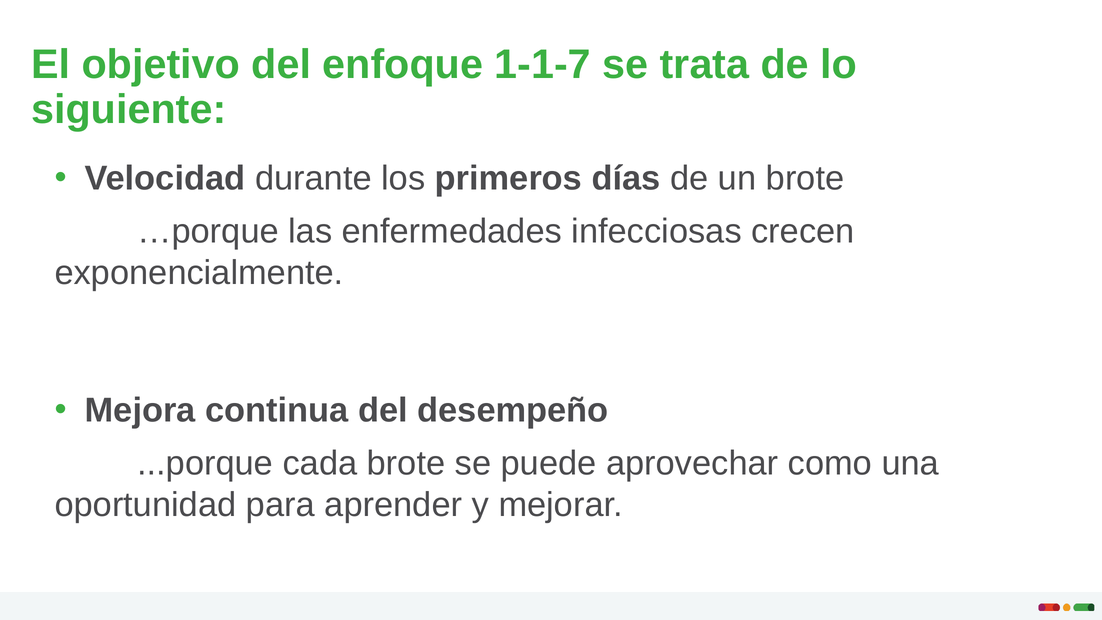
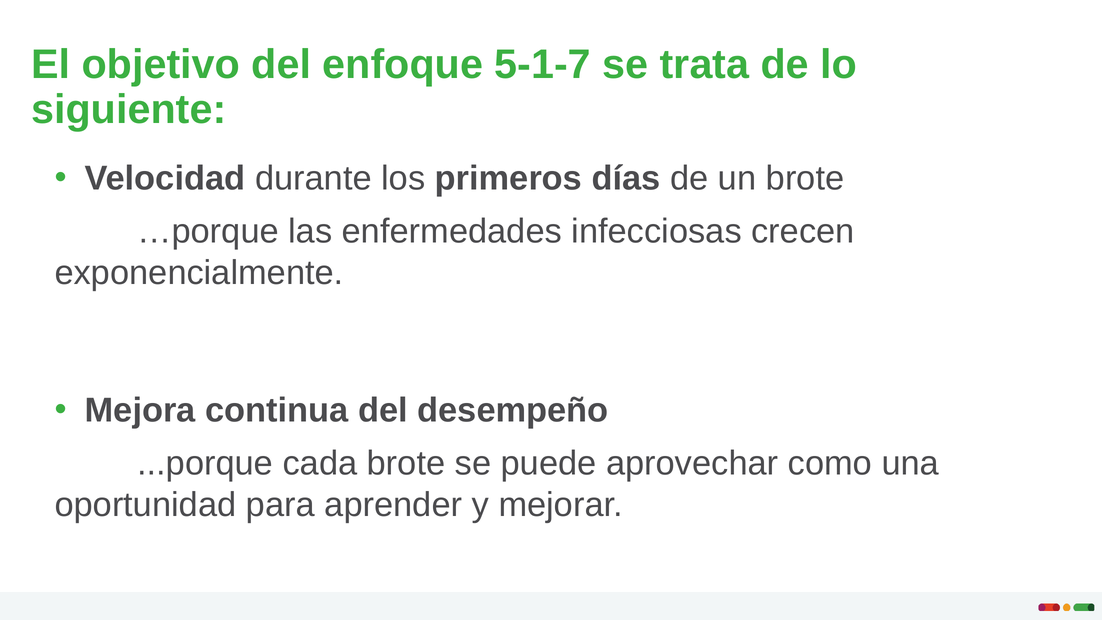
1-1-7: 1-1-7 -> 5-1-7 (543, 65)
